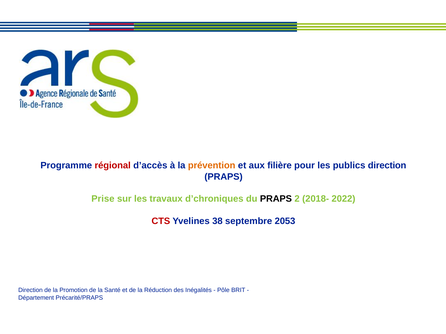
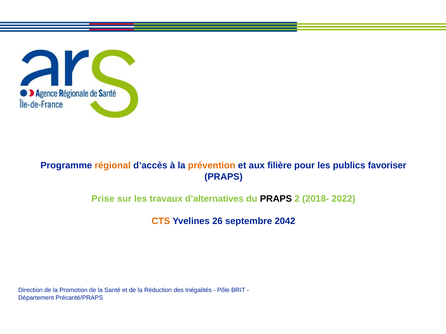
régional colour: red -> orange (113, 166)
publics direction: direction -> favoriser (387, 166)
d’chroniques: d’chroniques -> d’alternatives (214, 199)
CTS colour: red -> orange (161, 221)
38: 38 -> 26 (217, 221)
2053: 2053 -> 2042 (285, 221)
